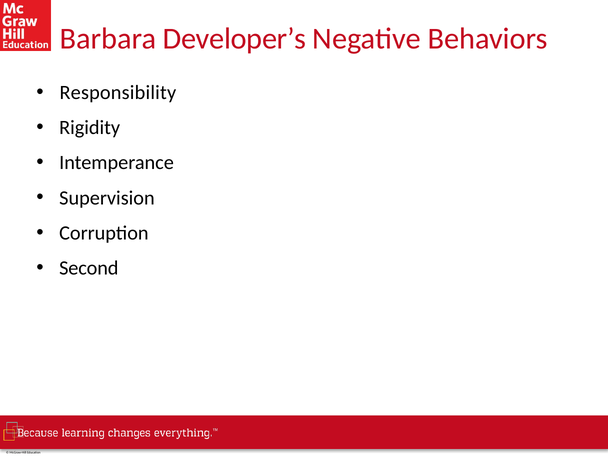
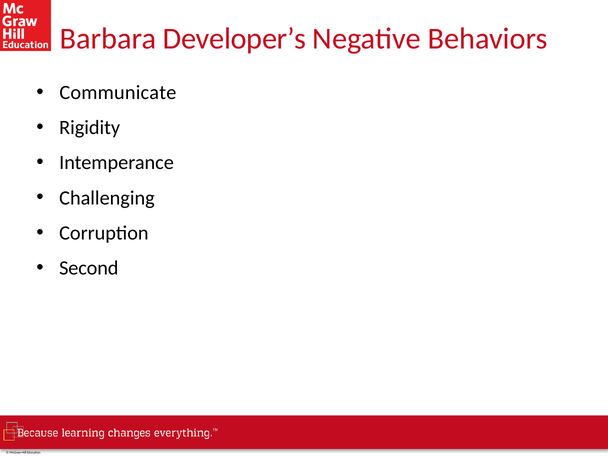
Responsibility: Responsibility -> Communicate (118, 93)
Supervision: Supervision -> Challenging (107, 198)
